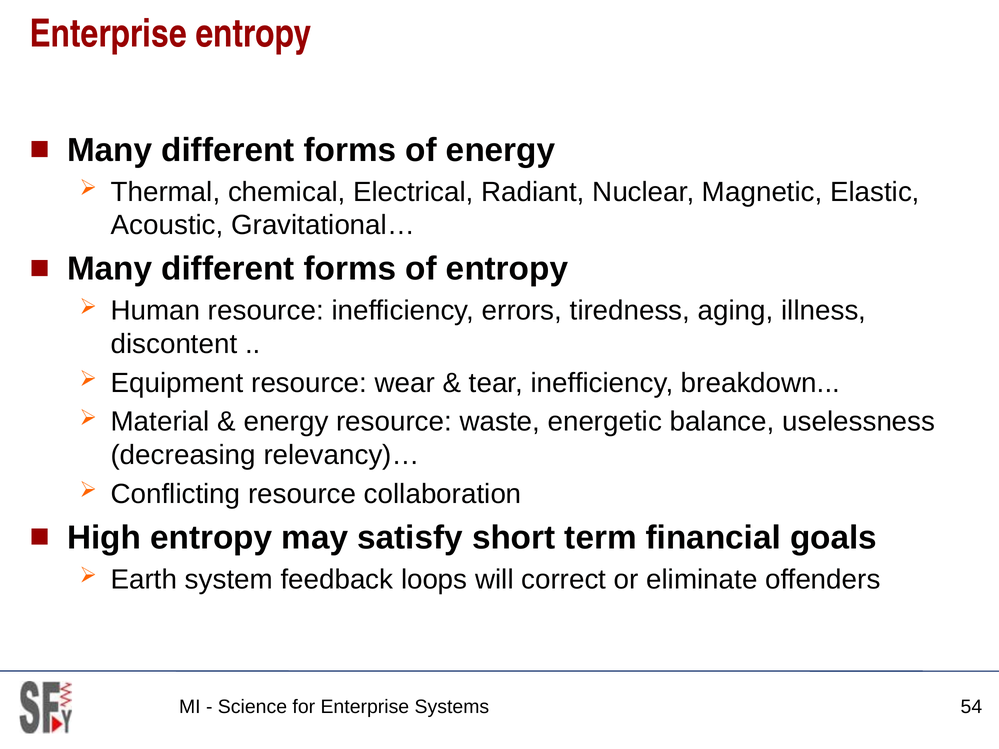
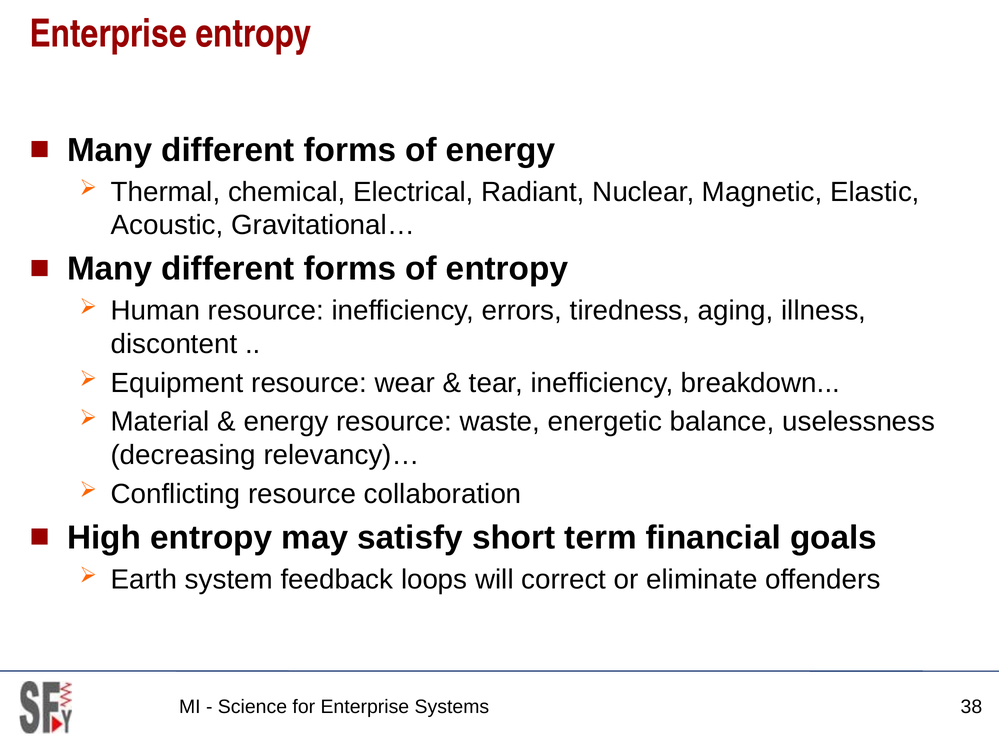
54: 54 -> 38 (971, 707)
